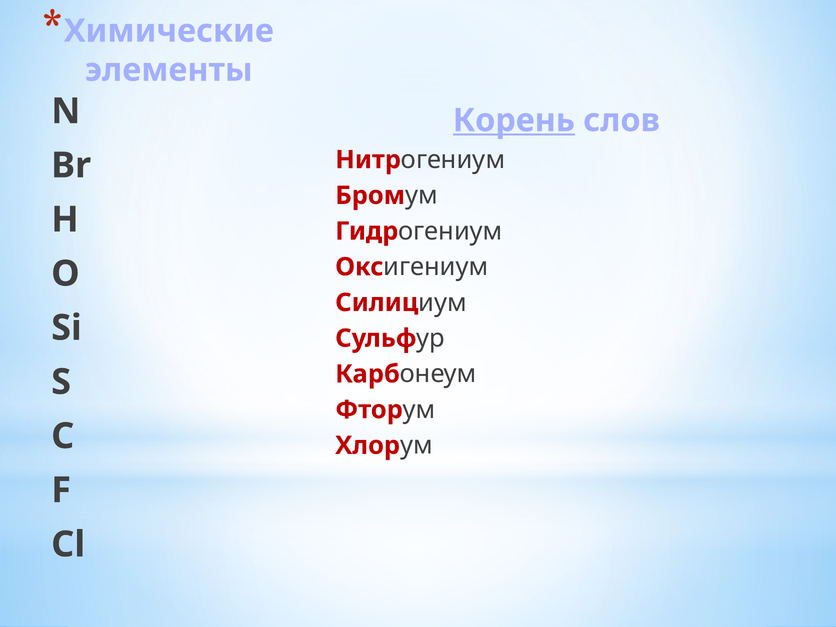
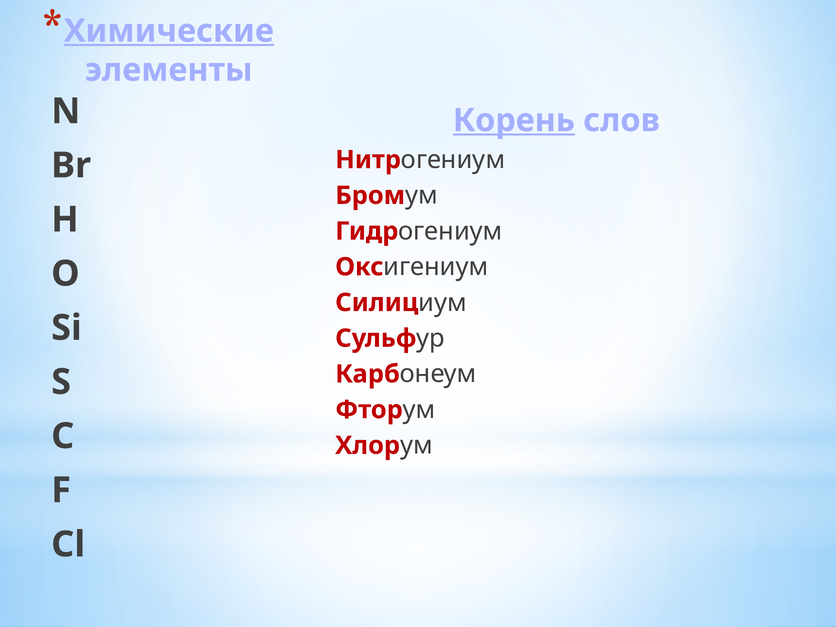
Химические underline: none -> present (169, 31)
